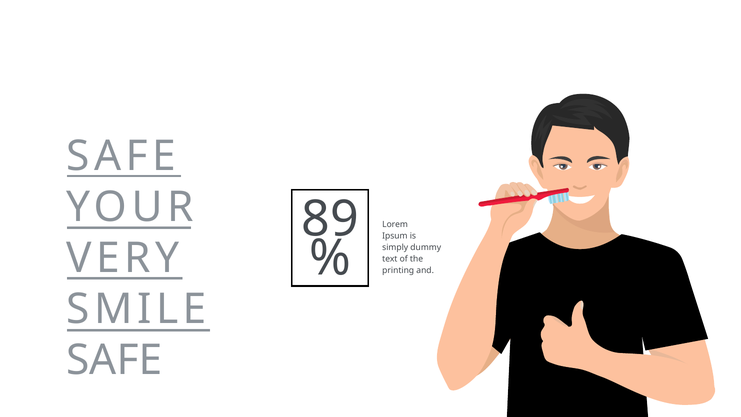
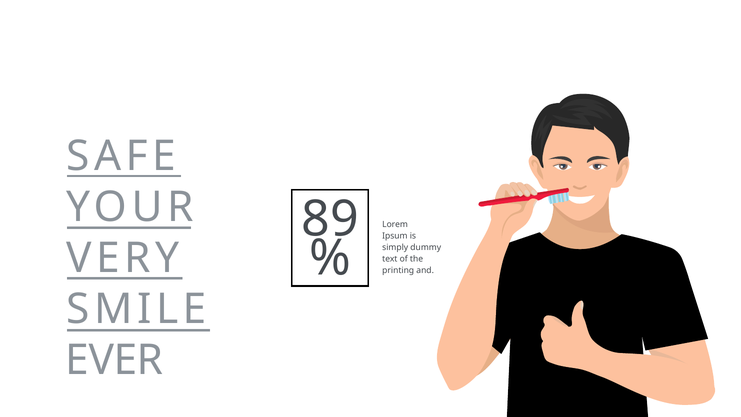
SAFE: SAFE -> EVER (114, 360)
